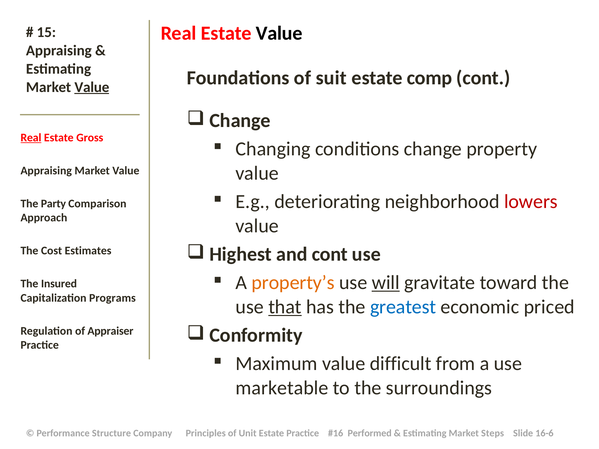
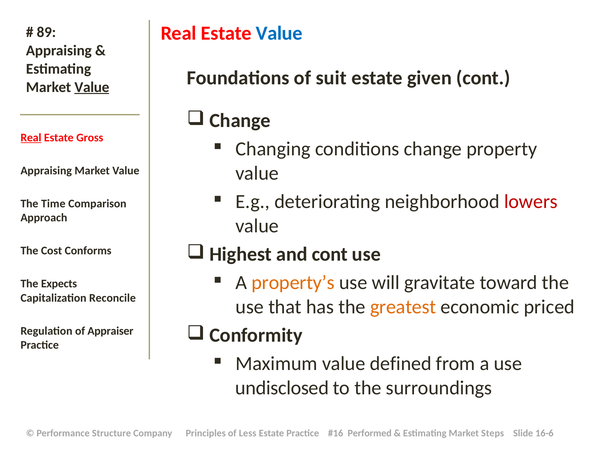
Value colour: black -> blue (279, 33)
15: 15 -> 89 (46, 32)
comp: comp -> given (429, 78)
Party: Party -> Time (53, 204)
Estimates: Estimates -> Conforms (88, 251)
will underline: present -> none (386, 283)
Insured: Insured -> Expects (59, 284)
Programs: Programs -> Reconcile (112, 298)
that underline: present -> none (285, 307)
greatest colour: blue -> orange (403, 307)
difficult: difficult -> defined (401, 364)
marketable: marketable -> undisclosed (282, 388)
Unit: Unit -> Less (248, 433)
